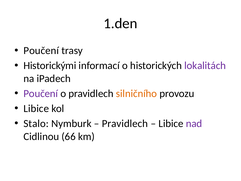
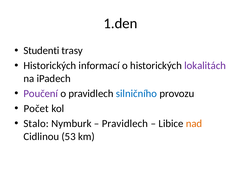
Poučení: Poučení -> Studenti (41, 51)
Historickými: Historickými -> Historických (50, 66)
silničního colour: orange -> blue (136, 93)
Libice: Libice -> Počet (36, 108)
nad colour: purple -> orange (194, 123)
66: 66 -> 53 (69, 136)
